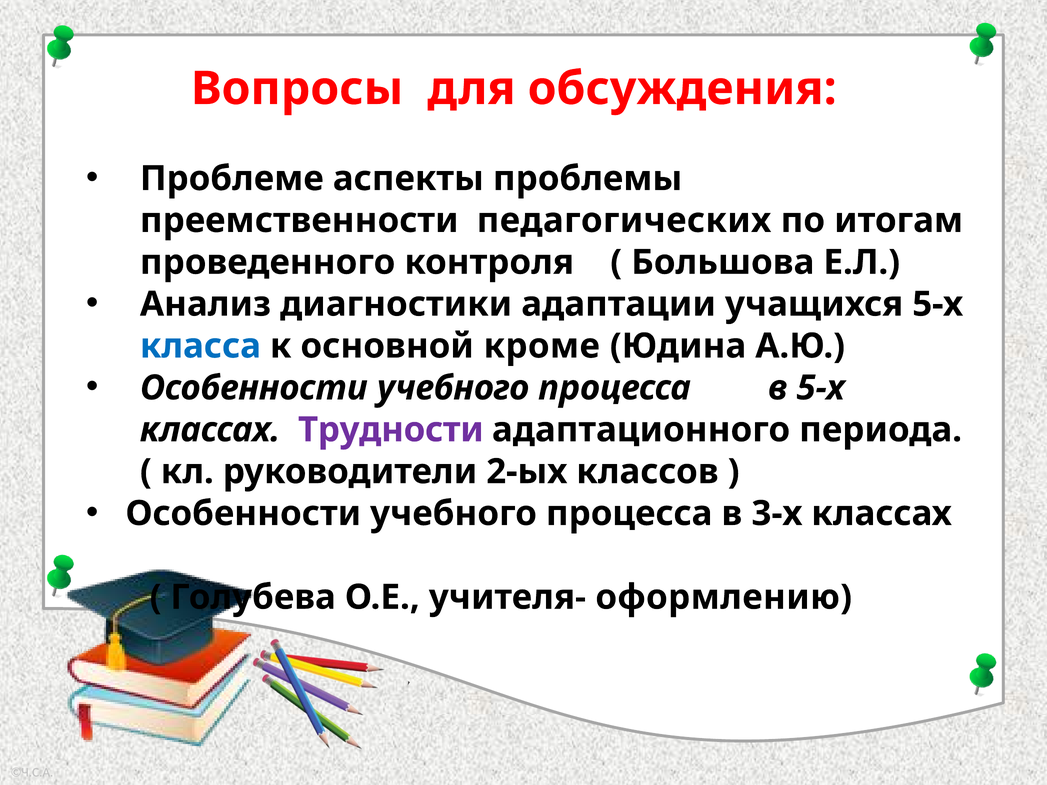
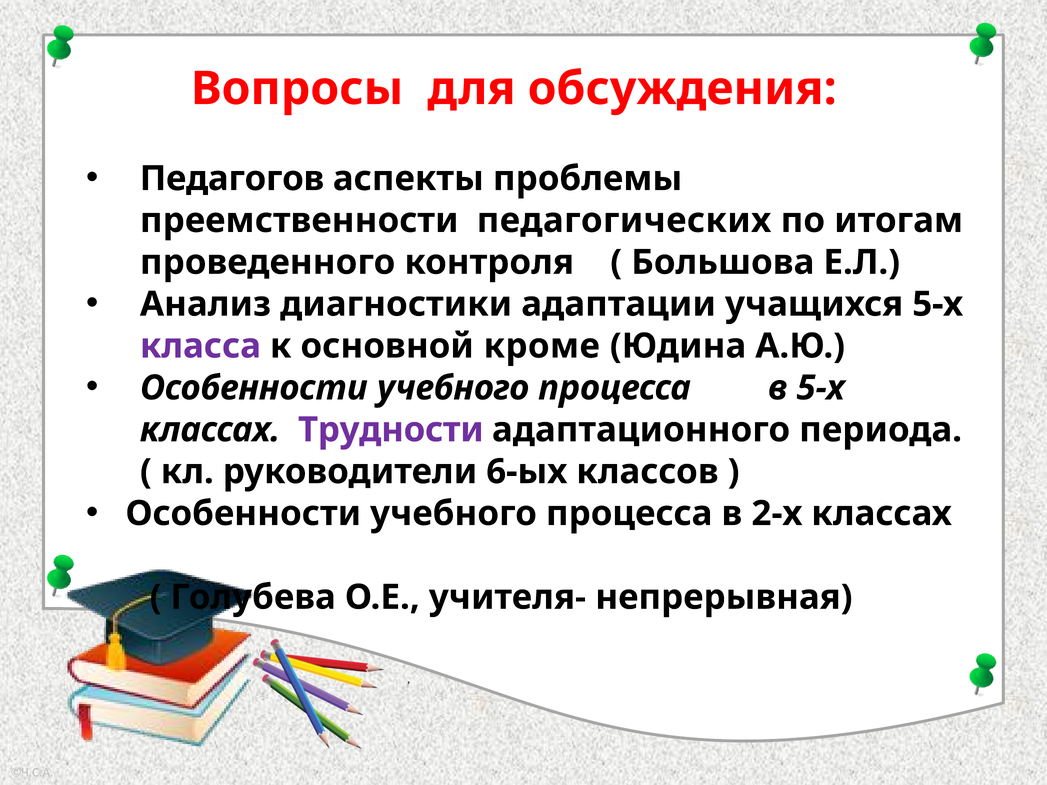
Проблеме: Проблеме -> Педагогов (232, 179)
класса colour: blue -> purple (200, 346)
2-ых: 2-ых -> 6-ых (527, 472)
3-х: 3-х -> 2-х (777, 514)
оформлению: оформлению -> непрерывная (724, 597)
